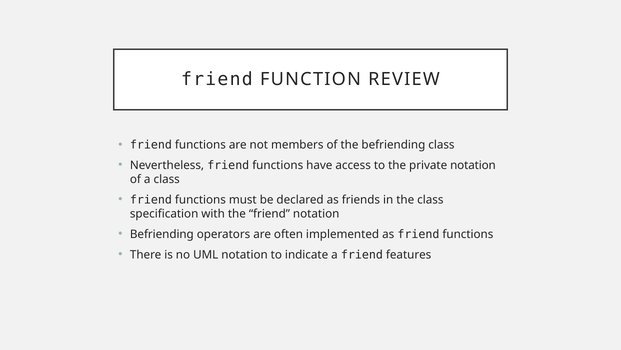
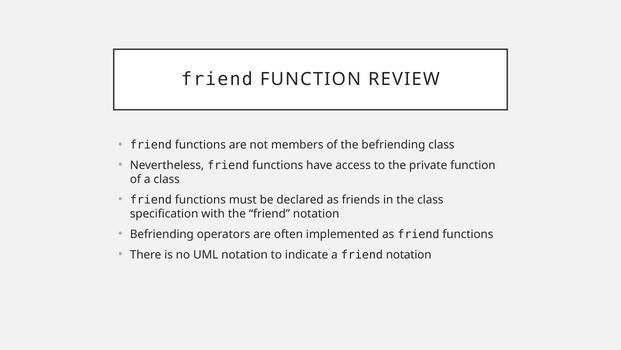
private notation: notation -> function (473, 165)
a friend features: features -> notation (409, 254)
